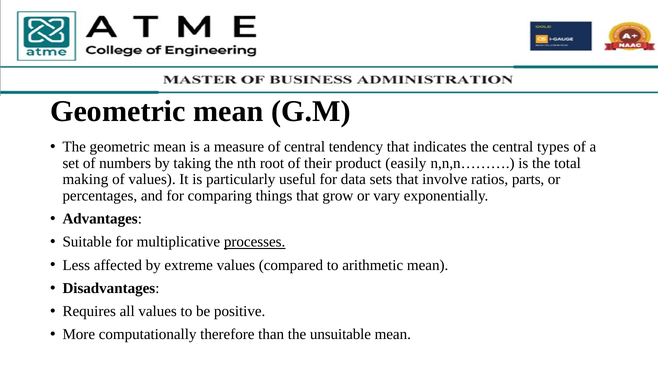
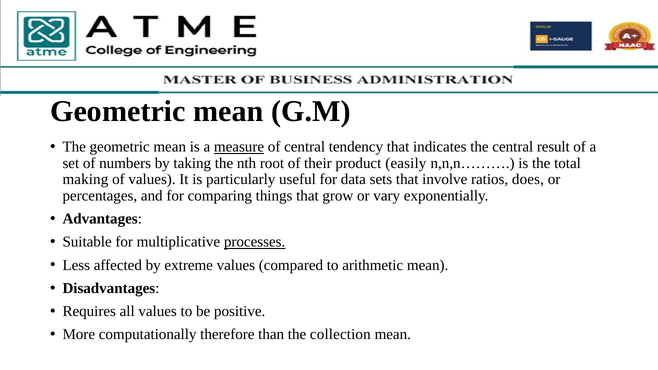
measure underline: none -> present (239, 147)
types: types -> result (553, 147)
parts: parts -> does (528, 179)
unsuitable: unsuitable -> collection (340, 335)
